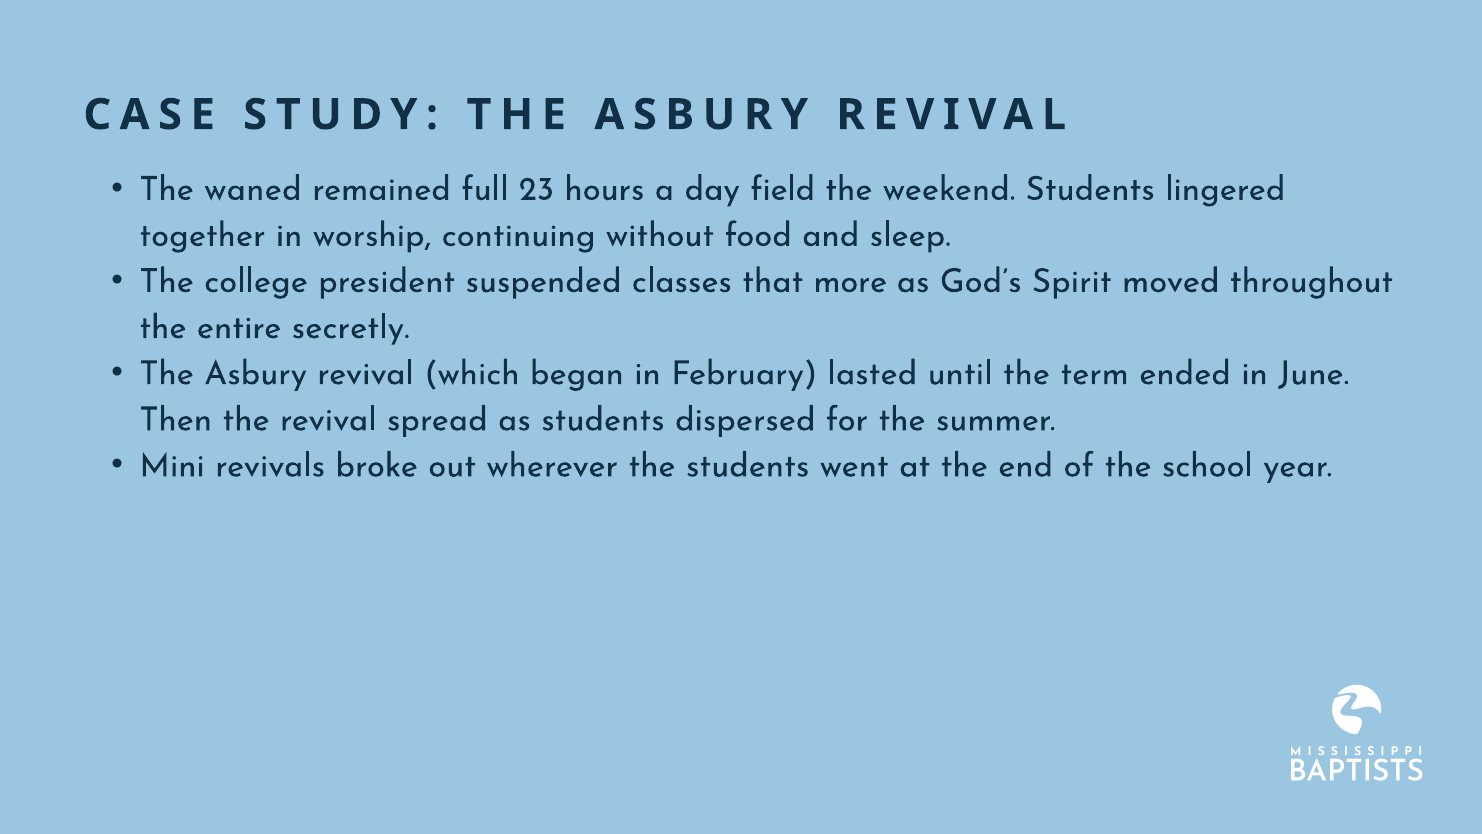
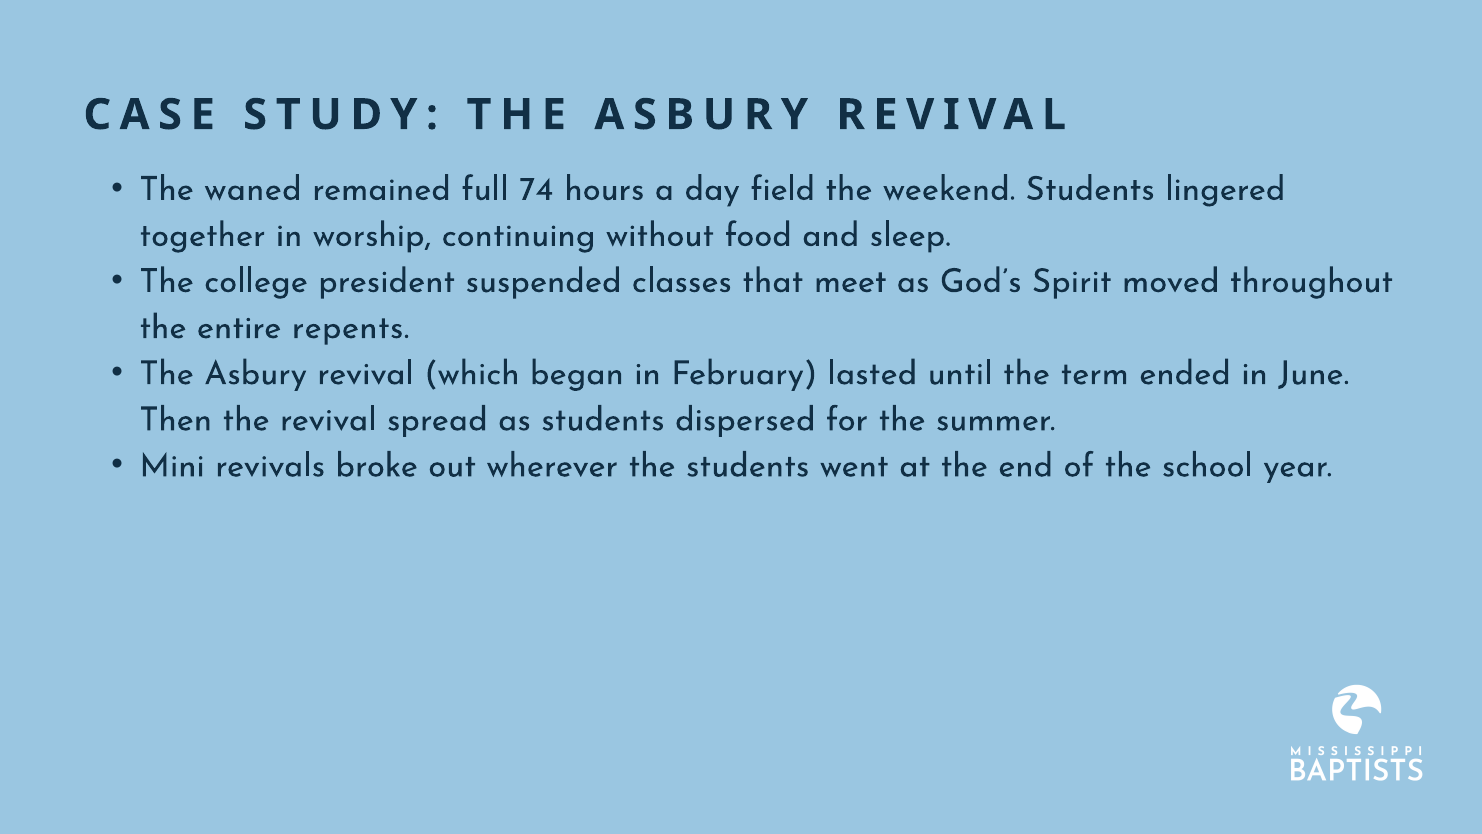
23: 23 -> 74 (536, 189)
more: more -> meet (850, 281)
secretly: secretly -> repents (351, 327)
